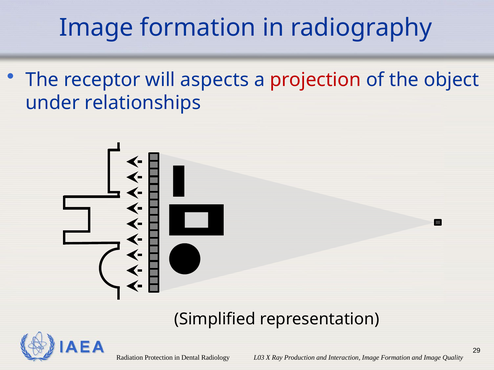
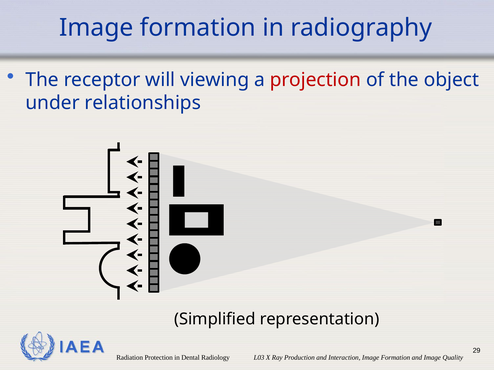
aspects: aspects -> viewing (215, 80)
